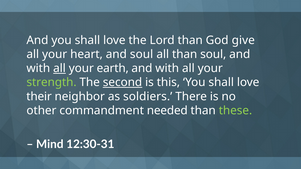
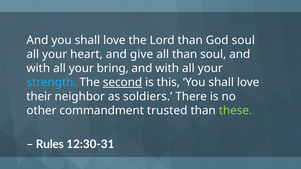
God give: give -> soul (243, 40)
and soul: soul -> give (142, 54)
all underline: present -> none (59, 68)
earth: earth -> bring (113, 68)
strength colour: light green -> light blue (51, 83)
needed: needed -> trusted (167, 111)
Mind: Mind -> Rules (50, 145)
